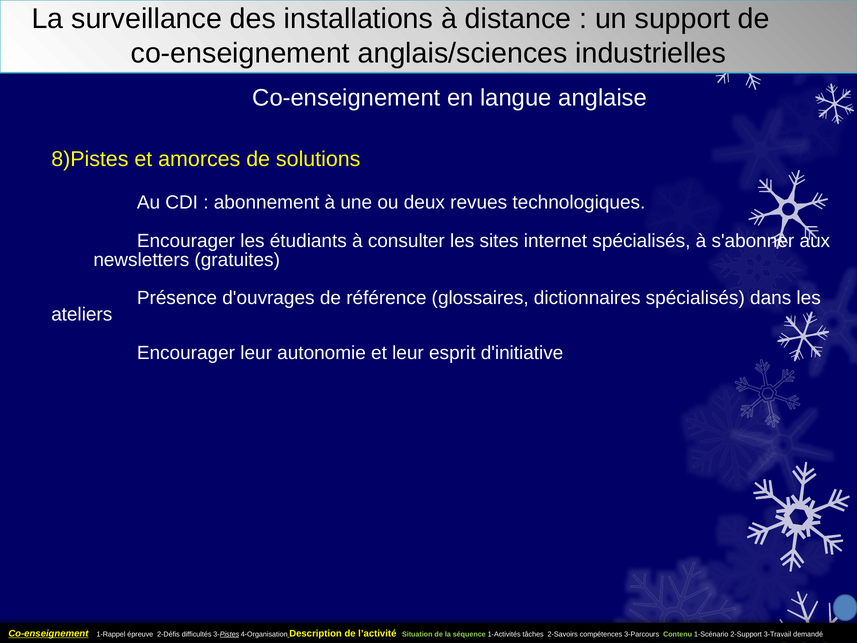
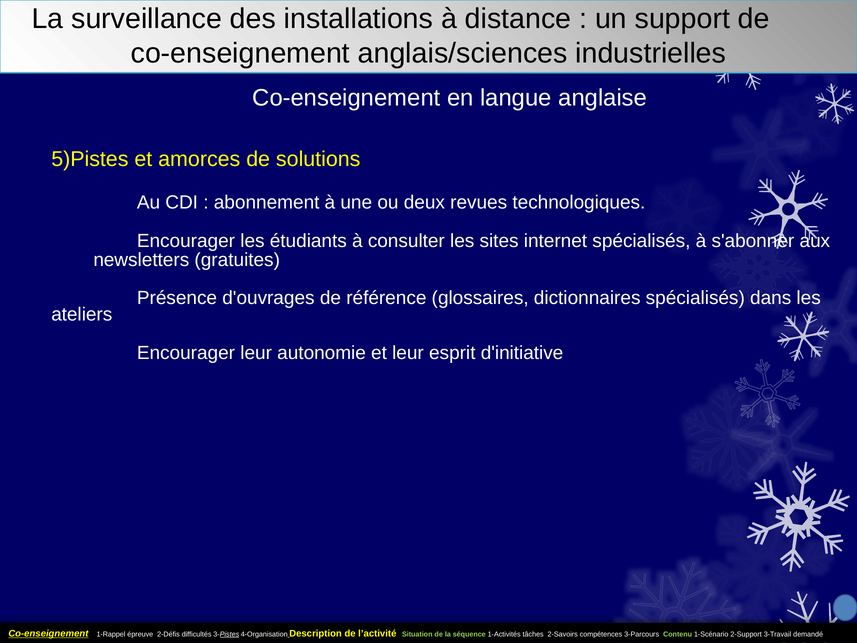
8)Pistes: 8)Pistes -> 5)Pistes (90, 159)
